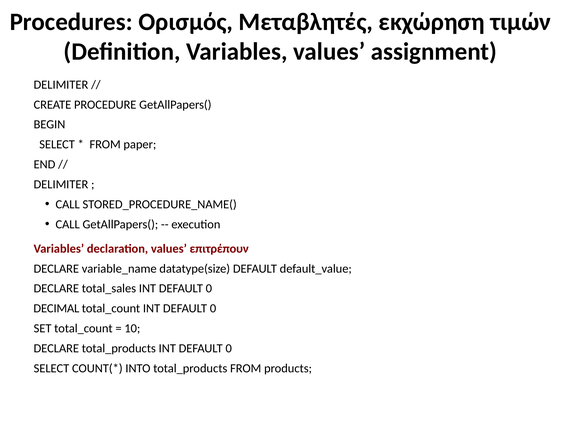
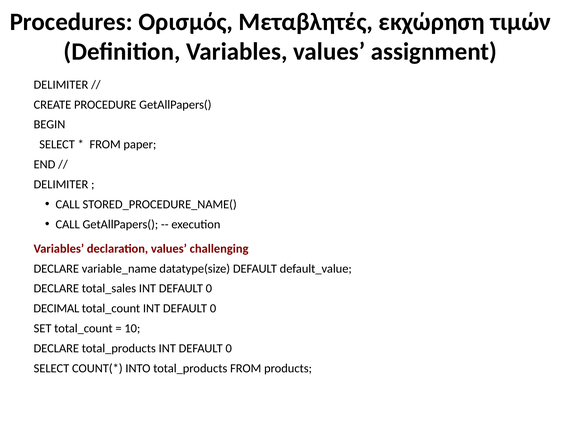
επιτρέπουν: επιτρέπουν -> challenging (219, 248)
